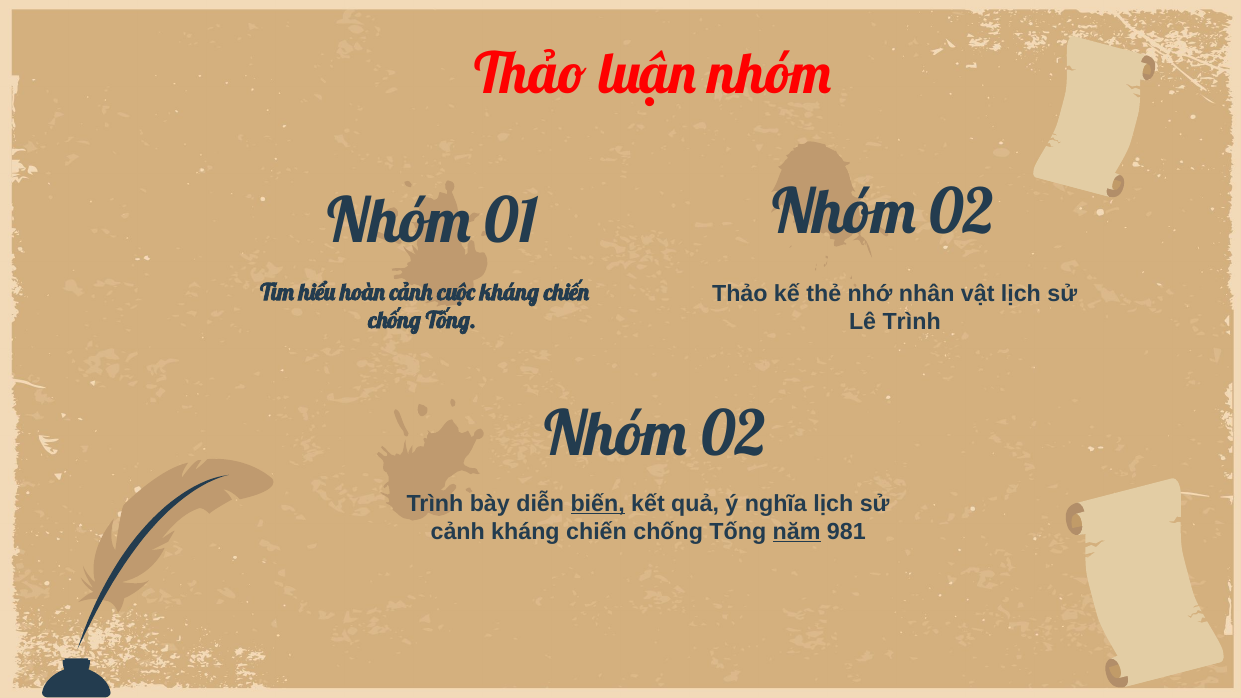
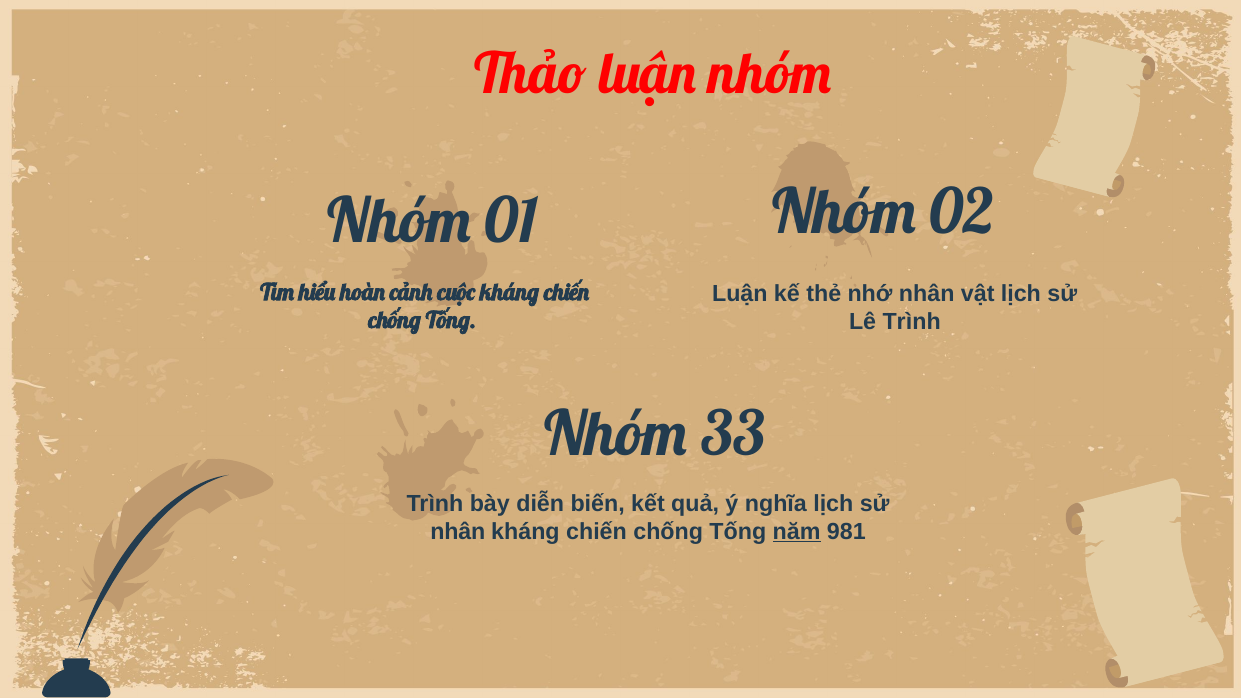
Thảo: Thảo -> Luận (740, 294)
02: 02 -> 33 (734, 435)
biến underline: present -> none (598, 504)
cảnh: cảnh -> nhân (458, 531)
